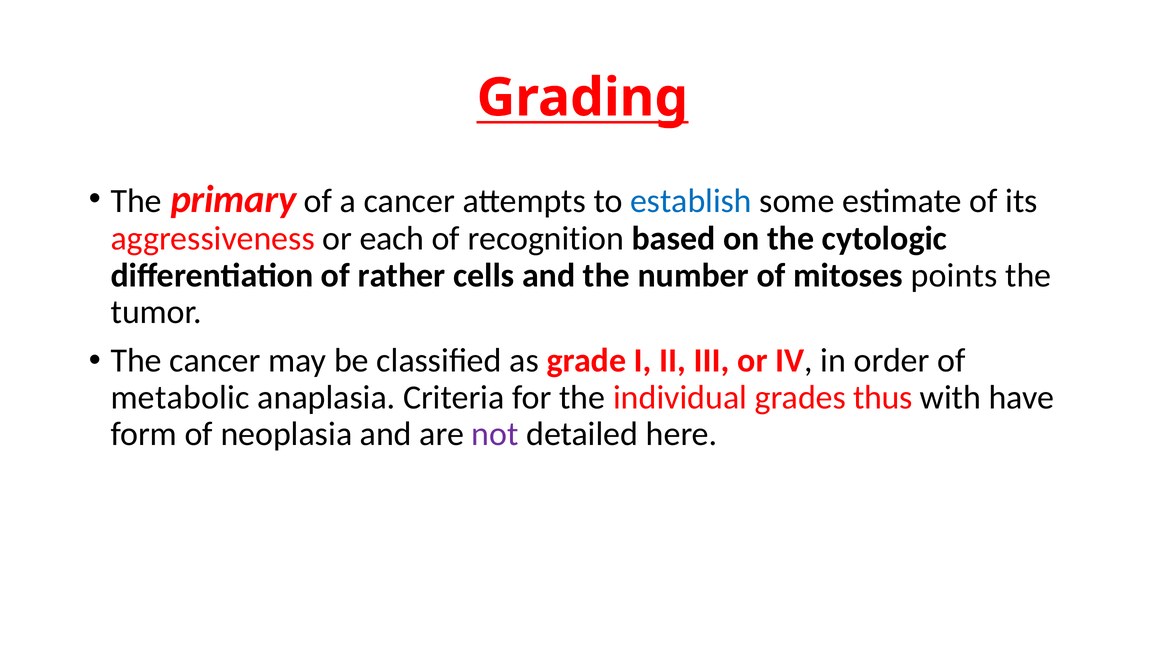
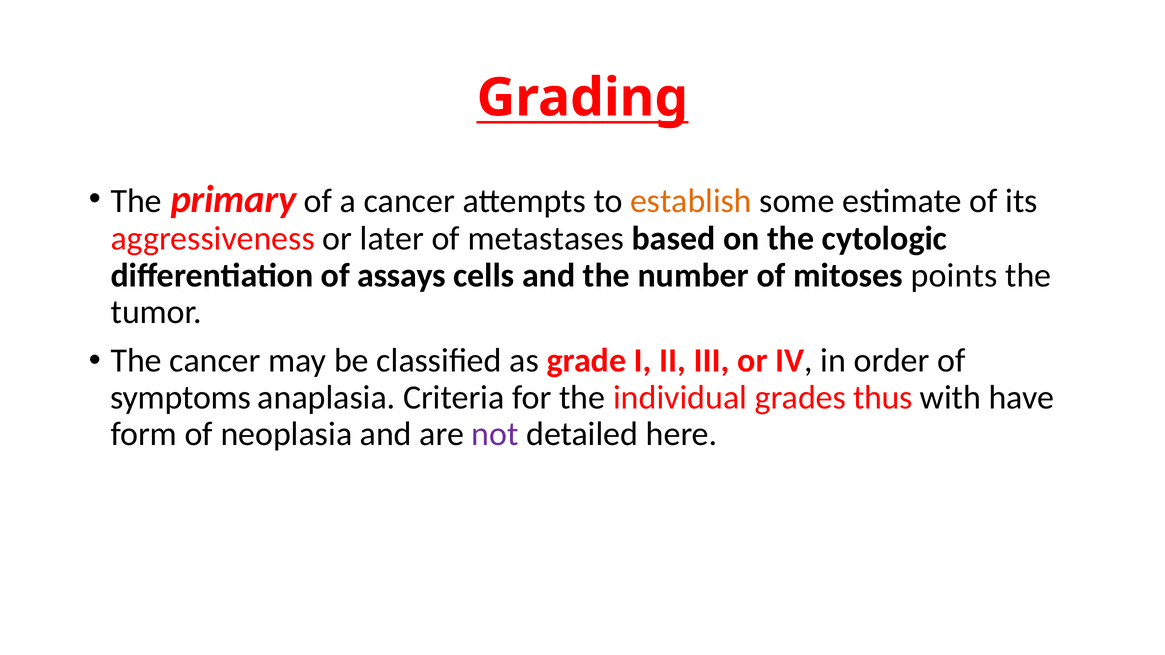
establish colour: blue -> orange (691, 201)
each: each -> later (392, 239)
recognition: recognition -> metastases (546, 239)
rather: rather -> assays (402, 276)
metabolic: metabolic -> symptoms (180, 398)
